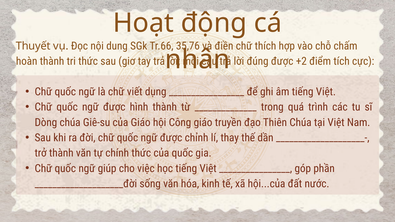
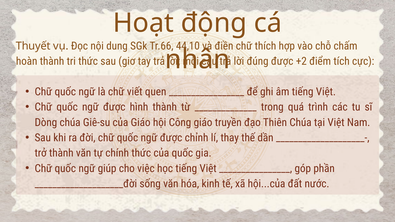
35,76: 35,76 -> 44,10 (188, 46)
dụng: dụng -> quen (156, 92)
